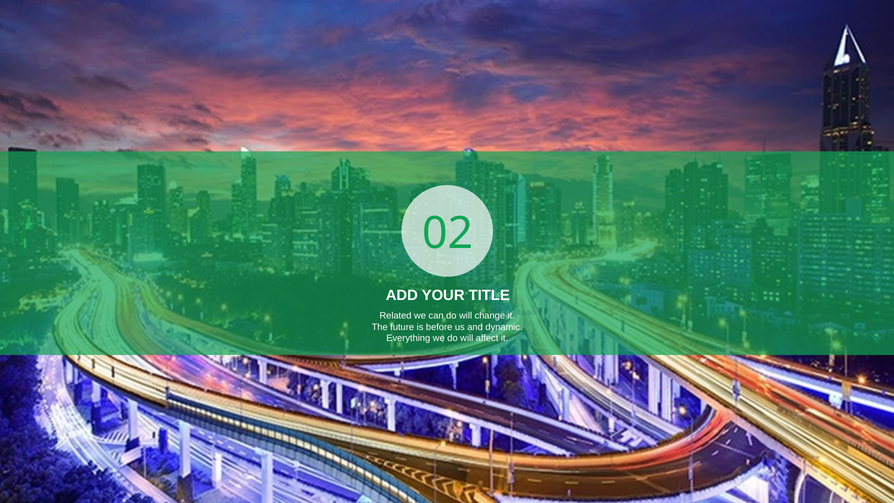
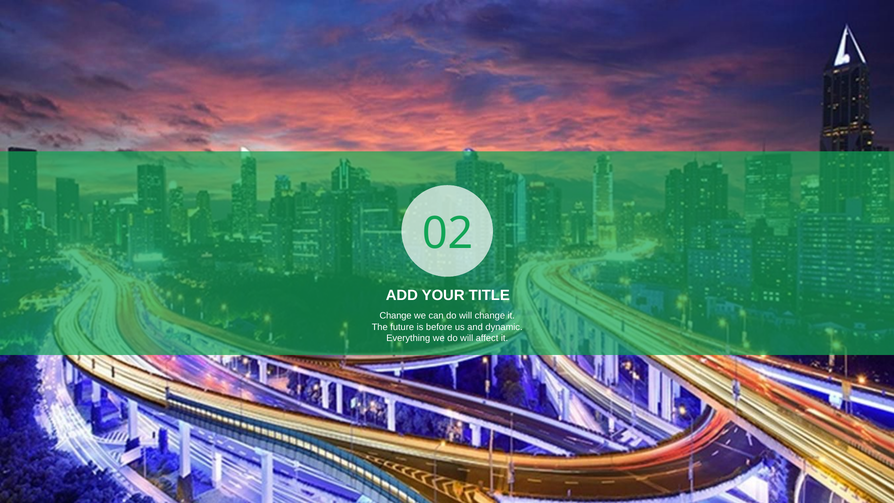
Related: Related -> Change (396, 316)
